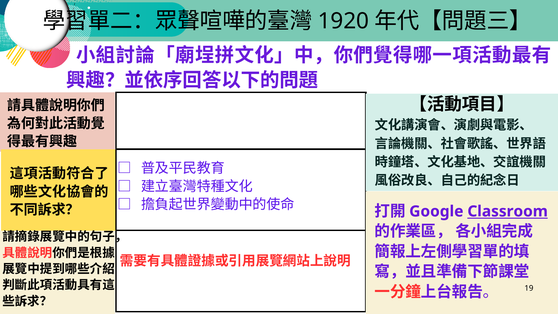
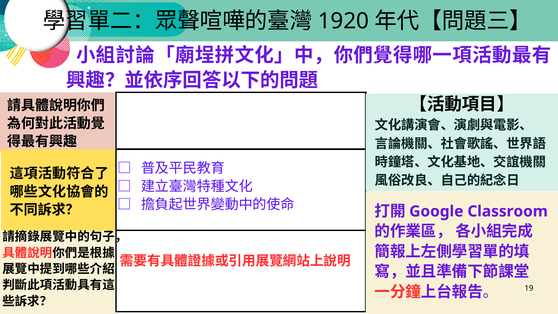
Classroom underline: present -> none (508, 211)
